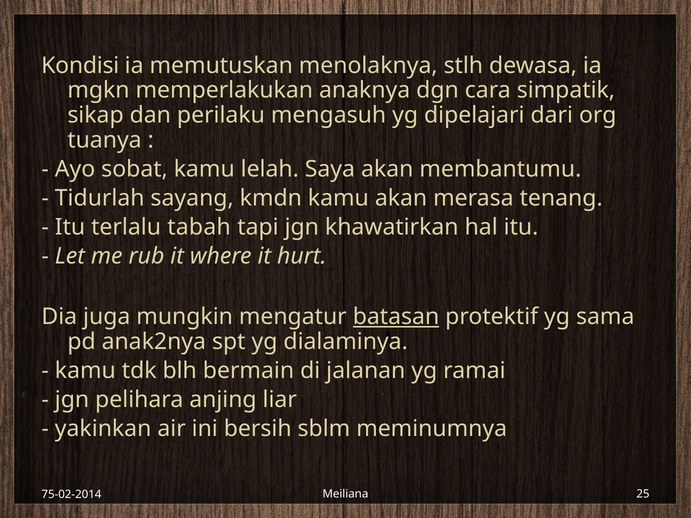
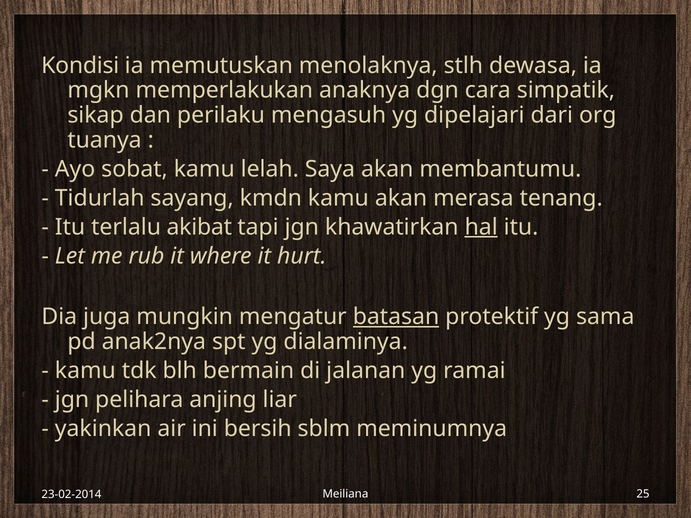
tabah: tabah -> akibat (199, 227)
hal underline: none -> present (481, 227)
75-02-2014: 75-02-2014 -> 23-02-2014 (71, 495)
